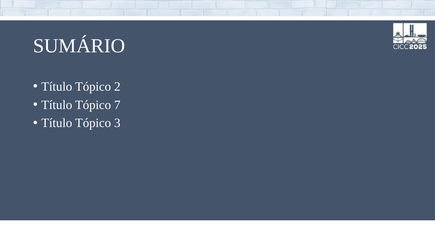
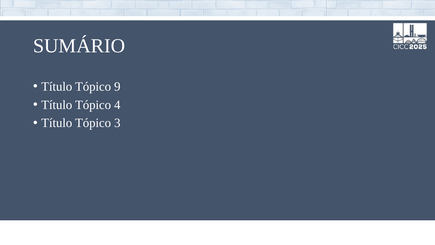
2: 2 -> 9 (117, 86)
7: 7 -> 4 (117, 105)
